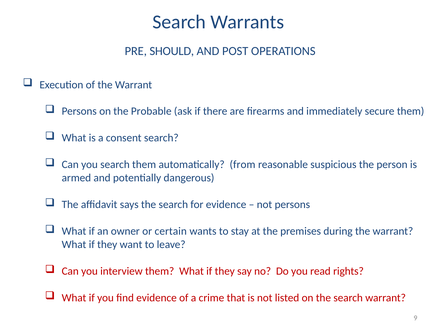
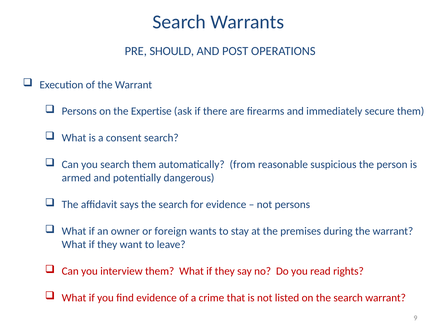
Probable: Probable -> Expertise (151, 111)
certain: certain -> foreign (171, 231)
